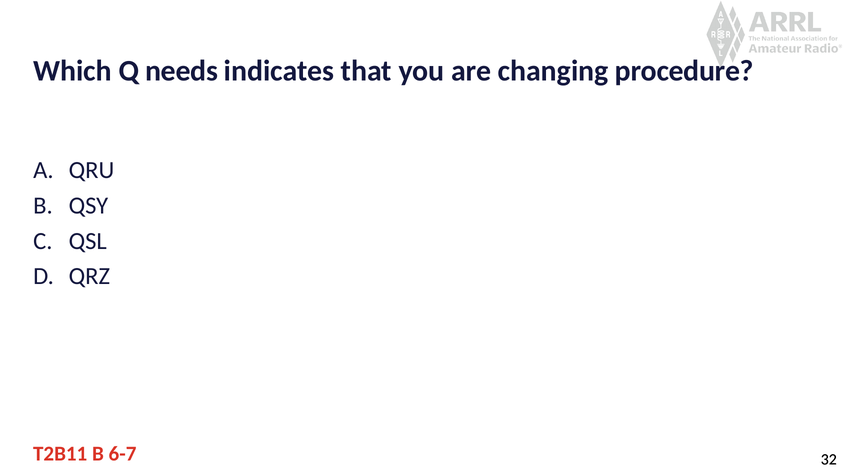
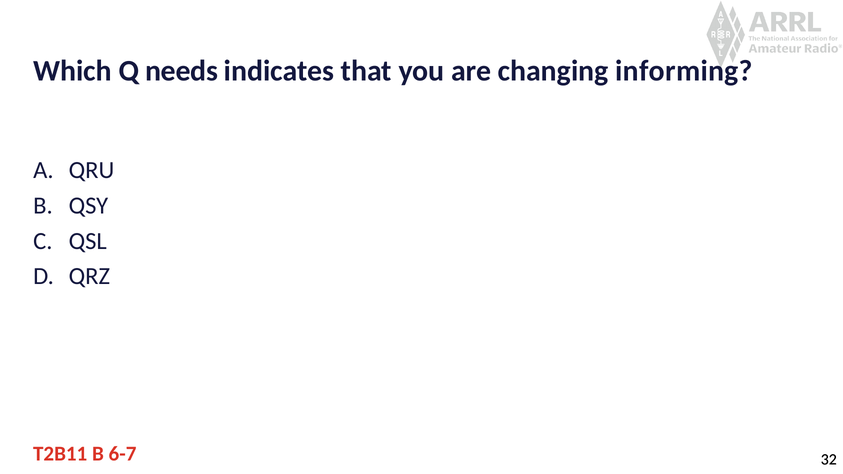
procedure: procedure -> informing (684, 71)
